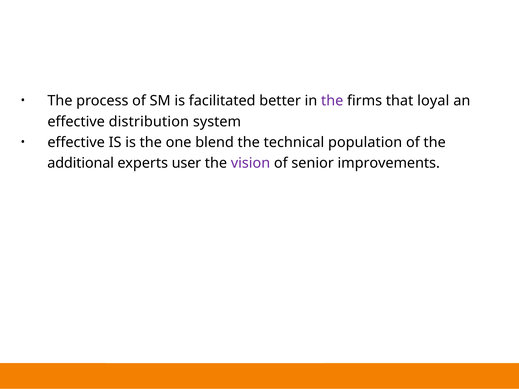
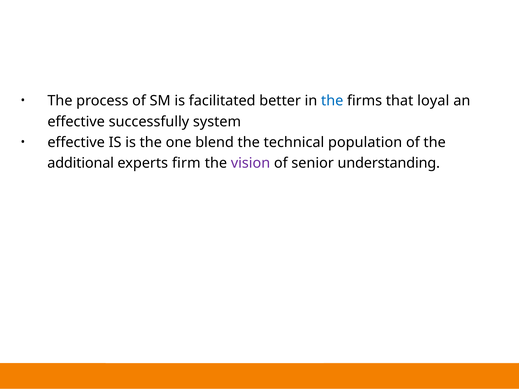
the colour: purple -> blue (332, 101)
distribution: distribution -> successfully (149, 122)
user: user -> firm (186, 163)
improvements: improvements -> understanding (389, 163)
